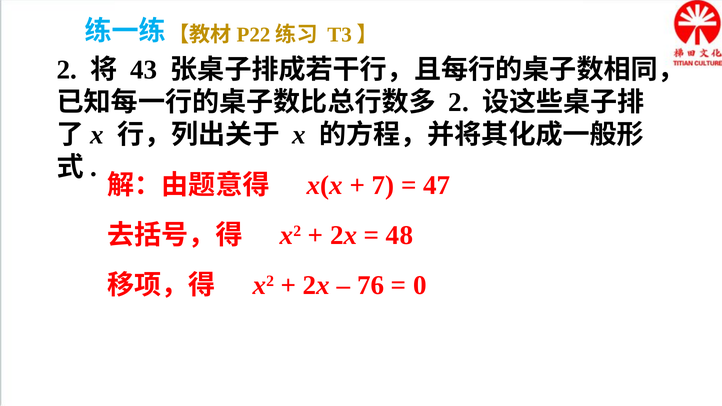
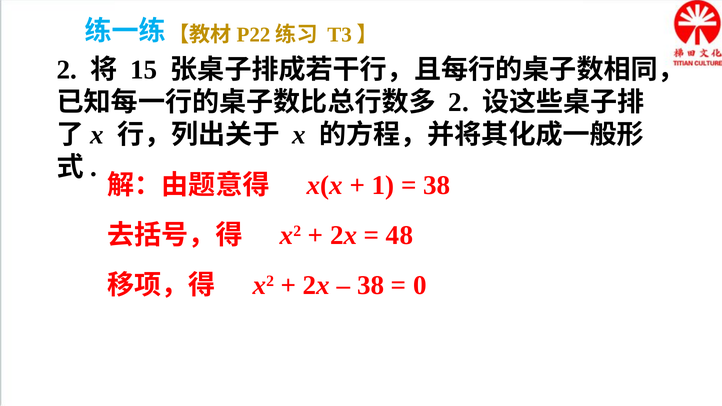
43: 43 -> 15 (144, 70)
7: 7 -> 1 (383, 186)
47: 47 -> 38 (437, 186)
76: 76 -> 38 (371, 285)
